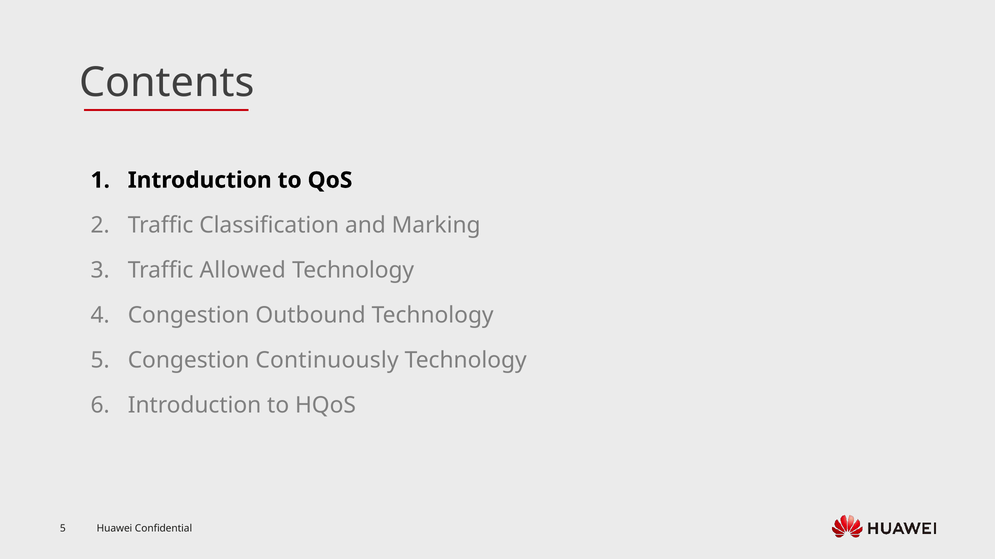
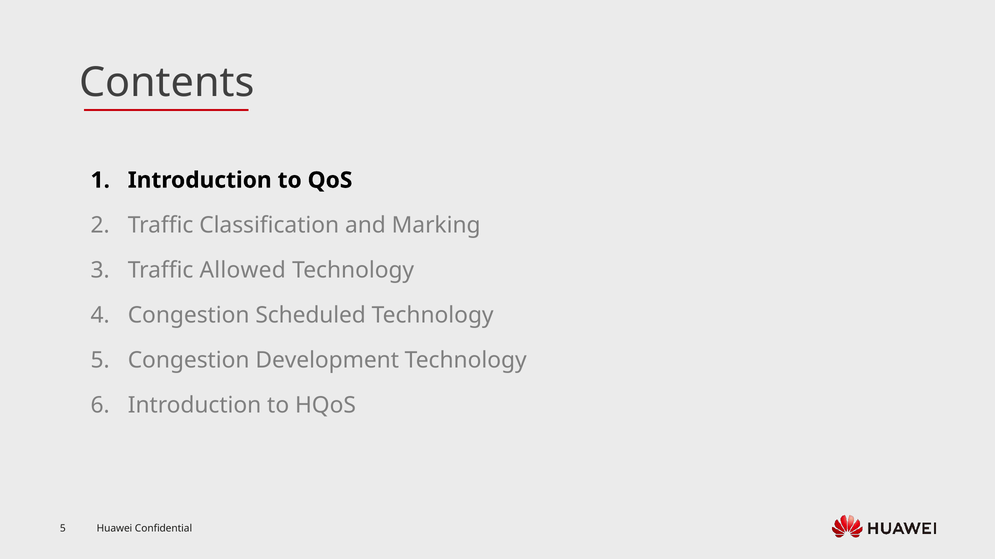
Outbound: Outbound -> Scheduled (311, 316)
Continuously: Continuously -> Development (327, 361)
